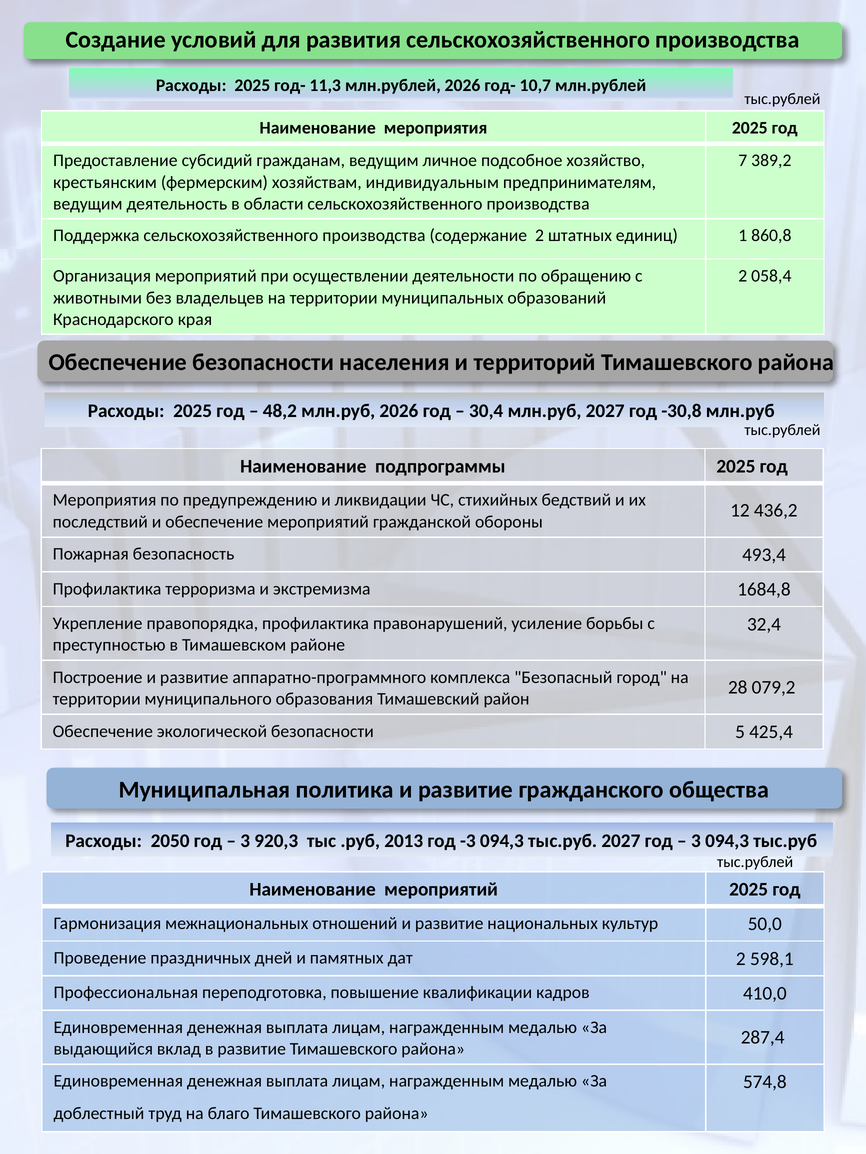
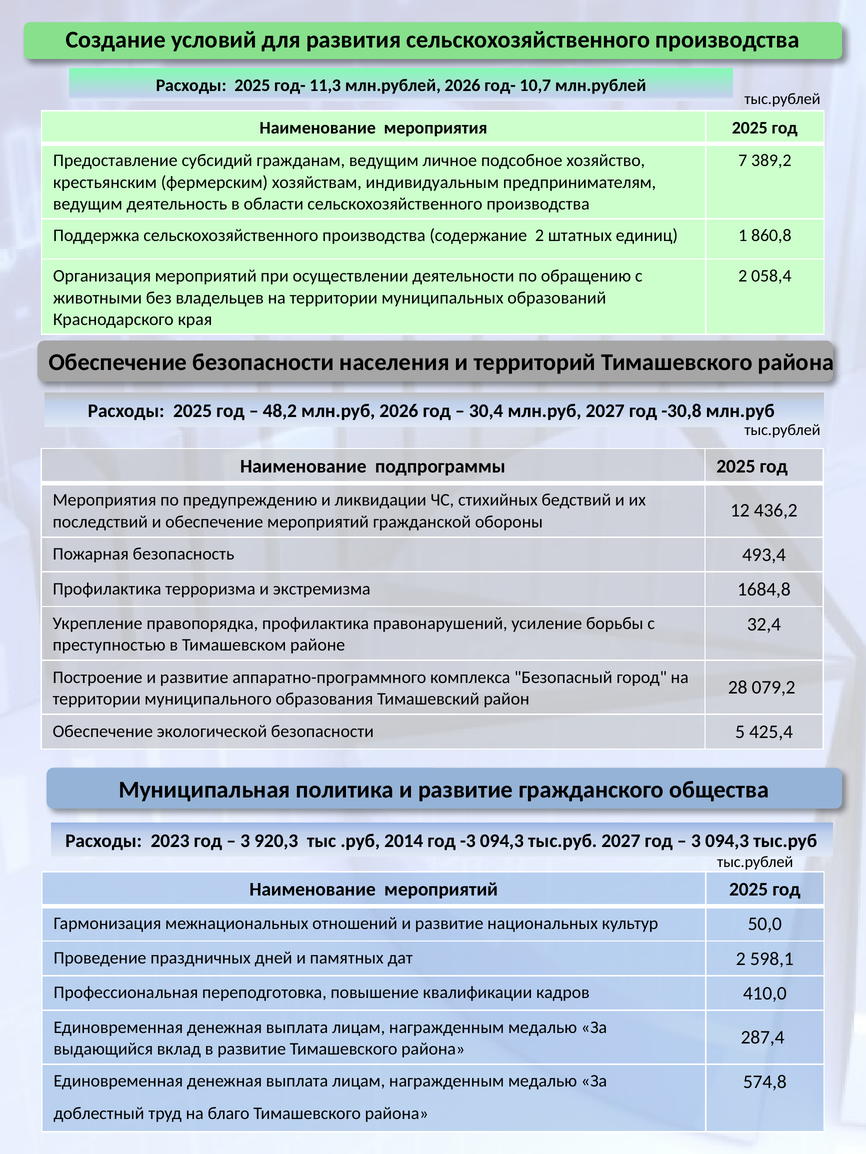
2050: 2050 -> 2023 (170, 841)
2013: 2013 -> 2014 (404, 841)
